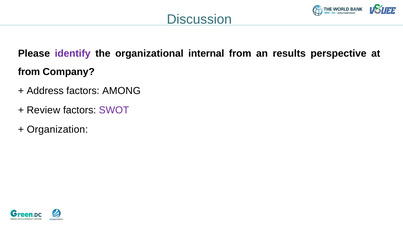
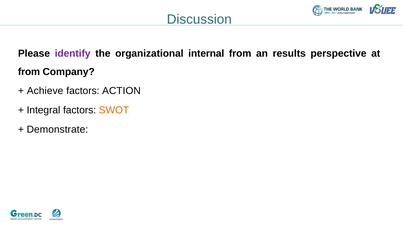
Address: Address -> Achieve (45, 91)
AMONG: AMONG -> ACTION (121, 91)
Review: Review -> Integral (43, 110)
SWOT colour: purple -> orange (114, 110)
Organization: Organization -> Demonstrate (57, 129)
